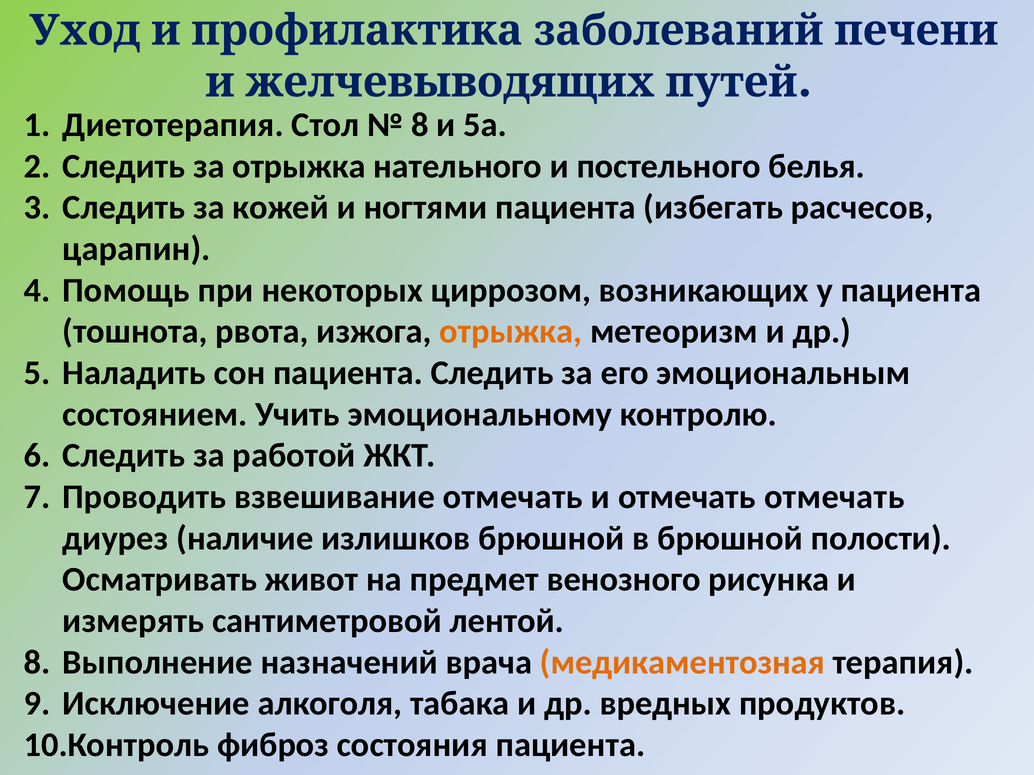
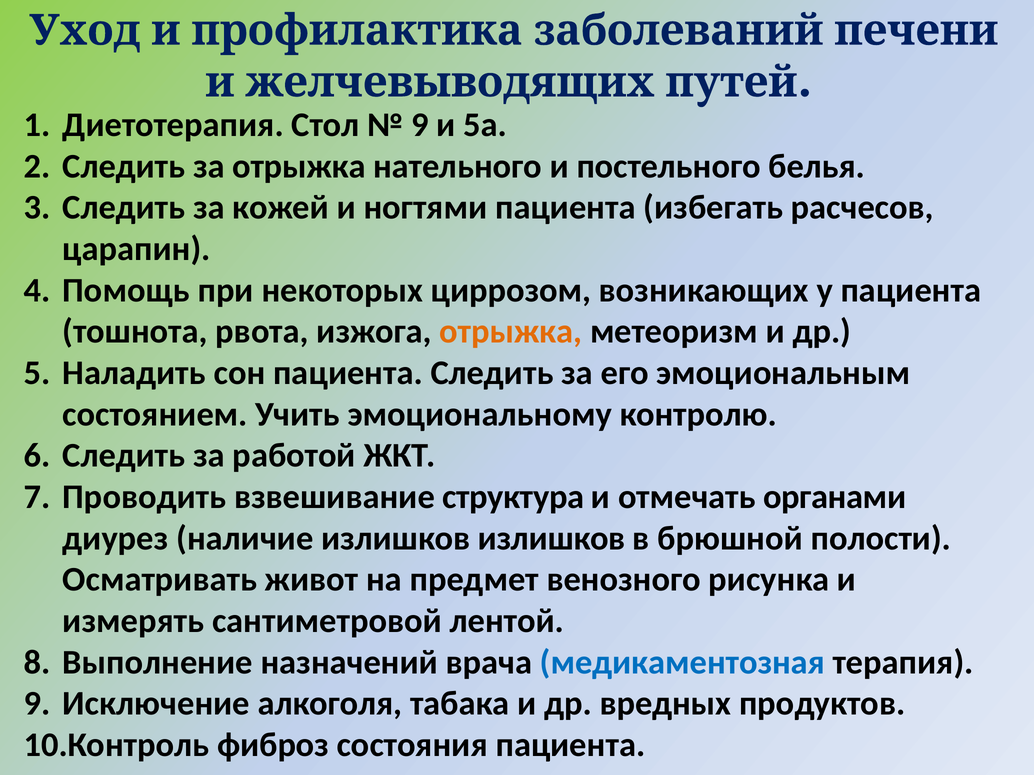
8: 8 -> 9 (420, 125)
взвешивание отмечать: отмечать -> структура (513, 497)
отмечать отмечать: отмечать -> органами (835, 497)
излишков брюшной: брюшной -> излишков (552, 539)
медикаментозная colour: orange -> blue (682, 663)
